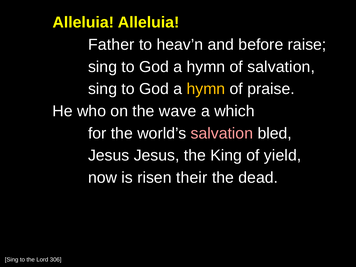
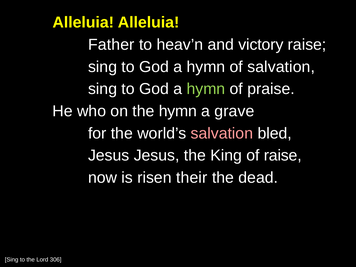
before: before -> victory (261, 45)
hymn colour: yellow -> light green (206, 89)
the wave: wave -> hymn (178, 111)
which: which -> grave (234, 111)
of yield: yield -> raise (283, 155)
